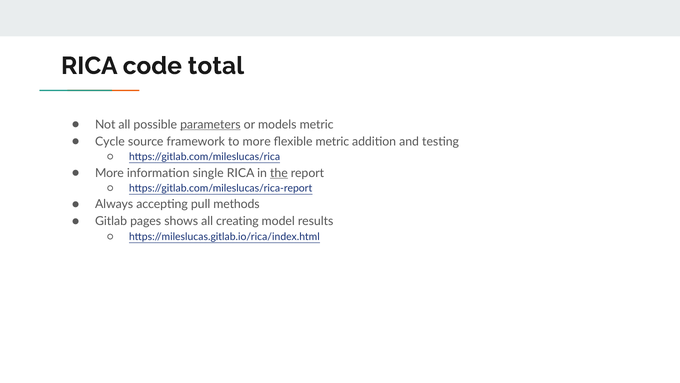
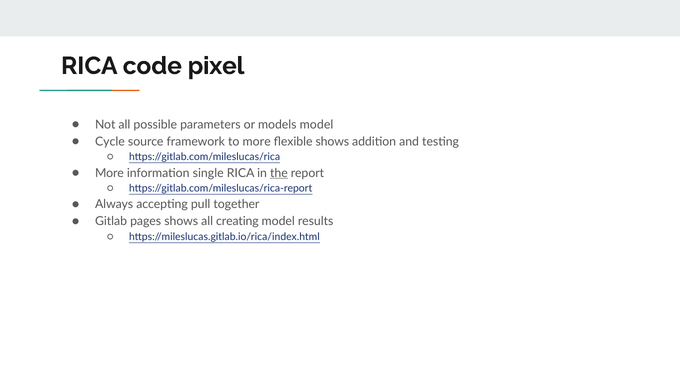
total: total -> pixel (216, 66)
parameters underline: present -> none (210, 124)
models metric: metric -> model (317, 124)
flexible metric: metric -> shows (332, 141)
methods: methods -> together (236, 204)
